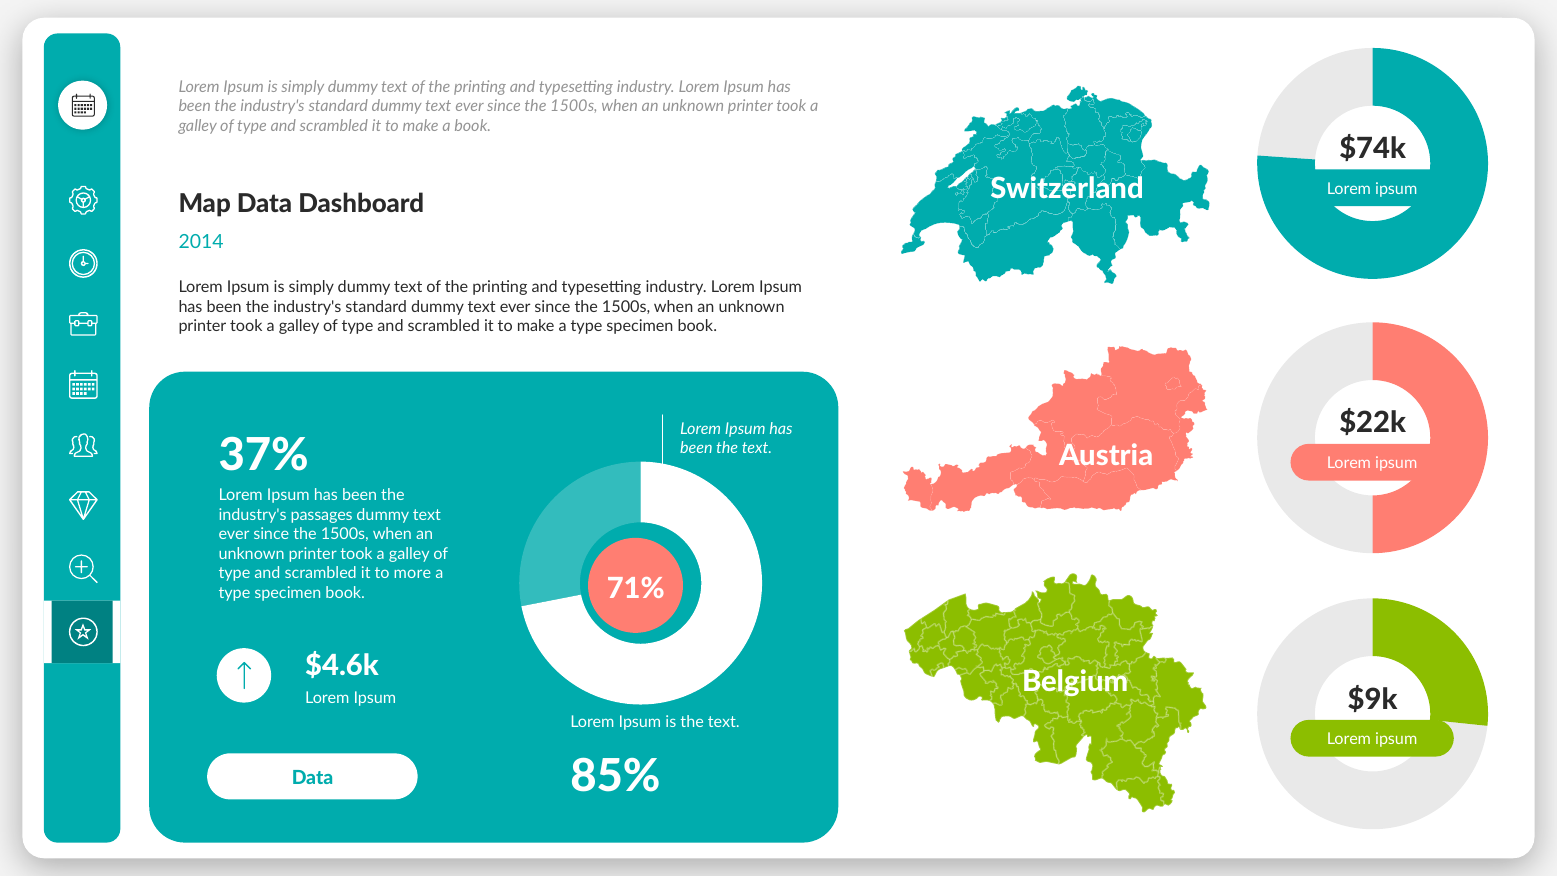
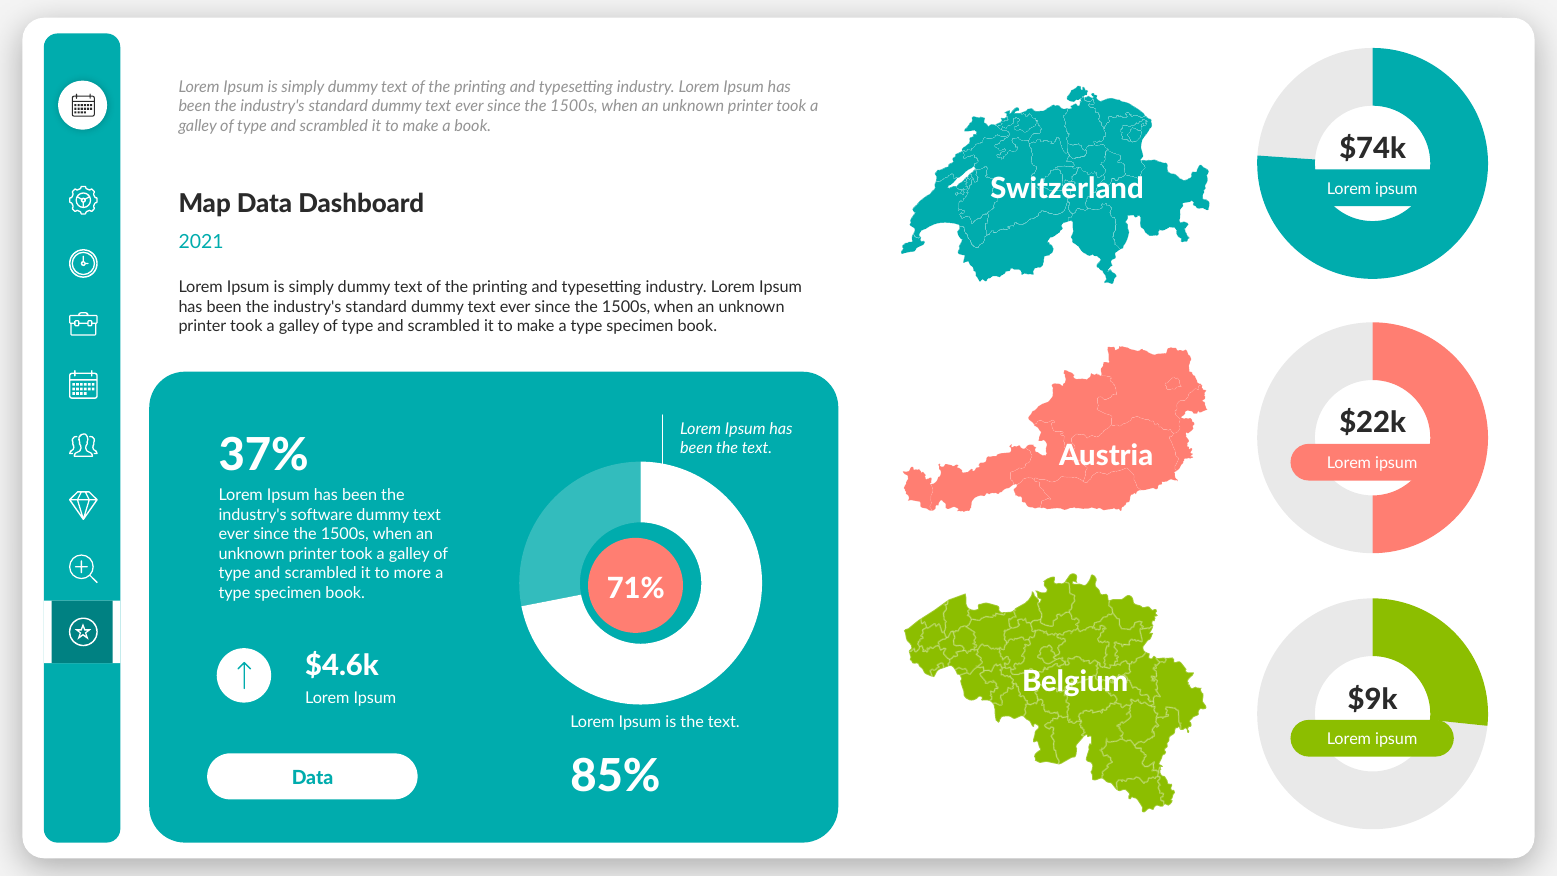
2014: 2014 -> 2021 (201, 242)
passages: passages -> software (322, 515)
